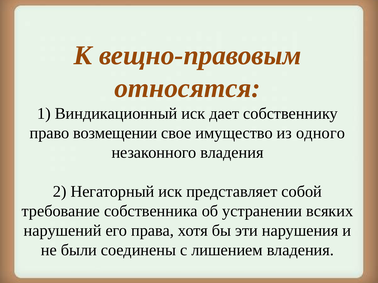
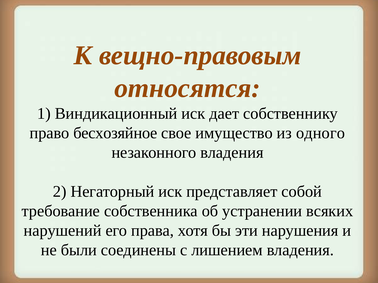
возмещении: возмещении -> бесхозяйное (115, 133)
